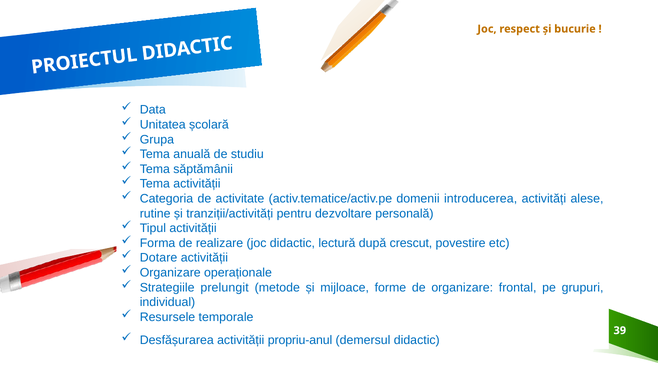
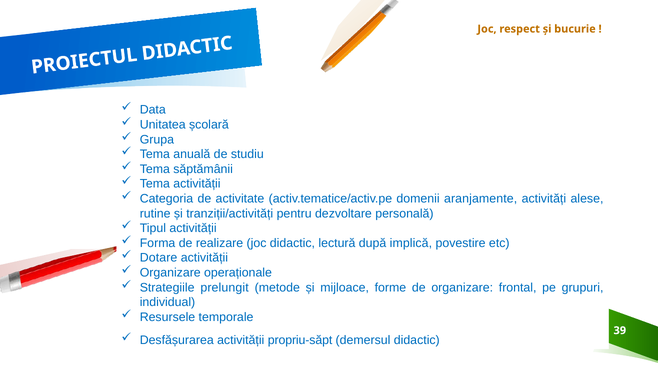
introducerea: introducerea -> aranjamente (481, 199)
crescut: crescut -> implică (411, 243)
propriu-anul: propriu-anul -> propriu-săpt (300, 340)
